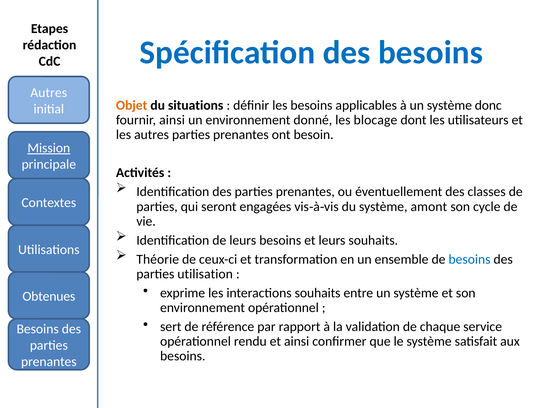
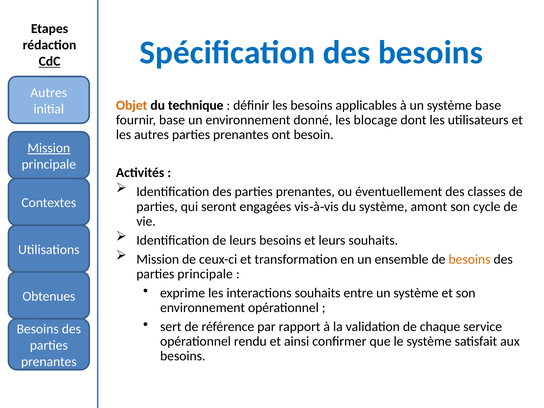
CdC underline: none -> present (50, 61)
situations: situations -> technique (196, 105)
système donc: donc -> base (488, 105)
fournir ainsi: ainsi -> base (172, 120)
Théorie: Théorie -> Mission (158, 259)
besoins colour: blue -> orange (470, 259)
parties utilisation: utilisation -> principale (205, 274)
